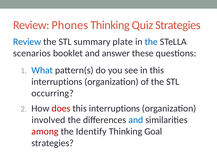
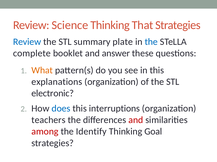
Phones: Phones -> Science (70, 25)
Quiz: Quiz -> That (143, 25)
scenarios: scenarios -> complete (32, 53)
What colour: blue -> orange (42, 71)
interruptions: interruptions -> explanations (57, 82)
occurring: occurring -> electronic (53, 94)
does colour: red -> blue (61, 109)
involved: involved -> teachers (48, 121)
and colour: blue -> red (136, 121)
